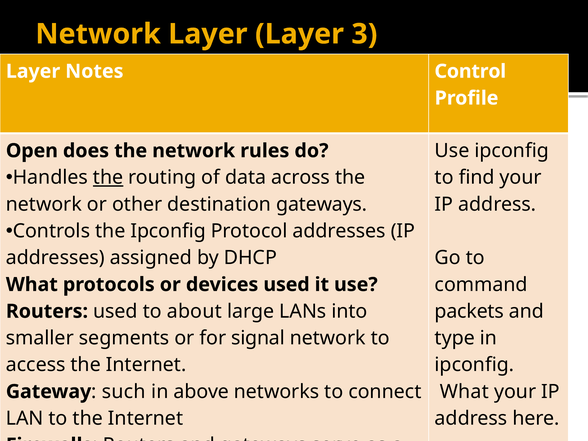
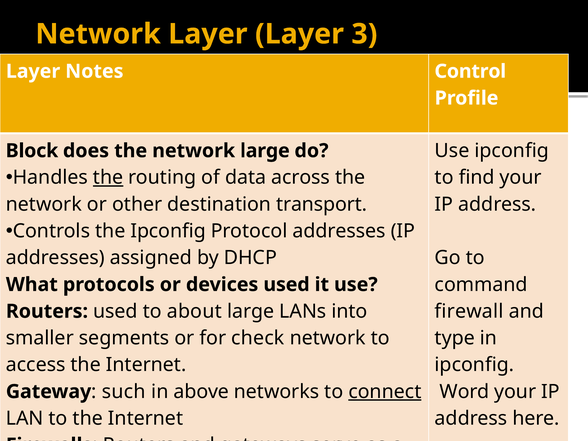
Open: Open -> Block (32, 151)
network rules: rules -> large (265, 151)
destination gateways: gateways -> transport (322, 204)
packets: packets -> firewall (469, 311)
signal: signal -> check (258, 338)
What: What -> Word (464, 392)
connect underline: none -> present (385, 392)
